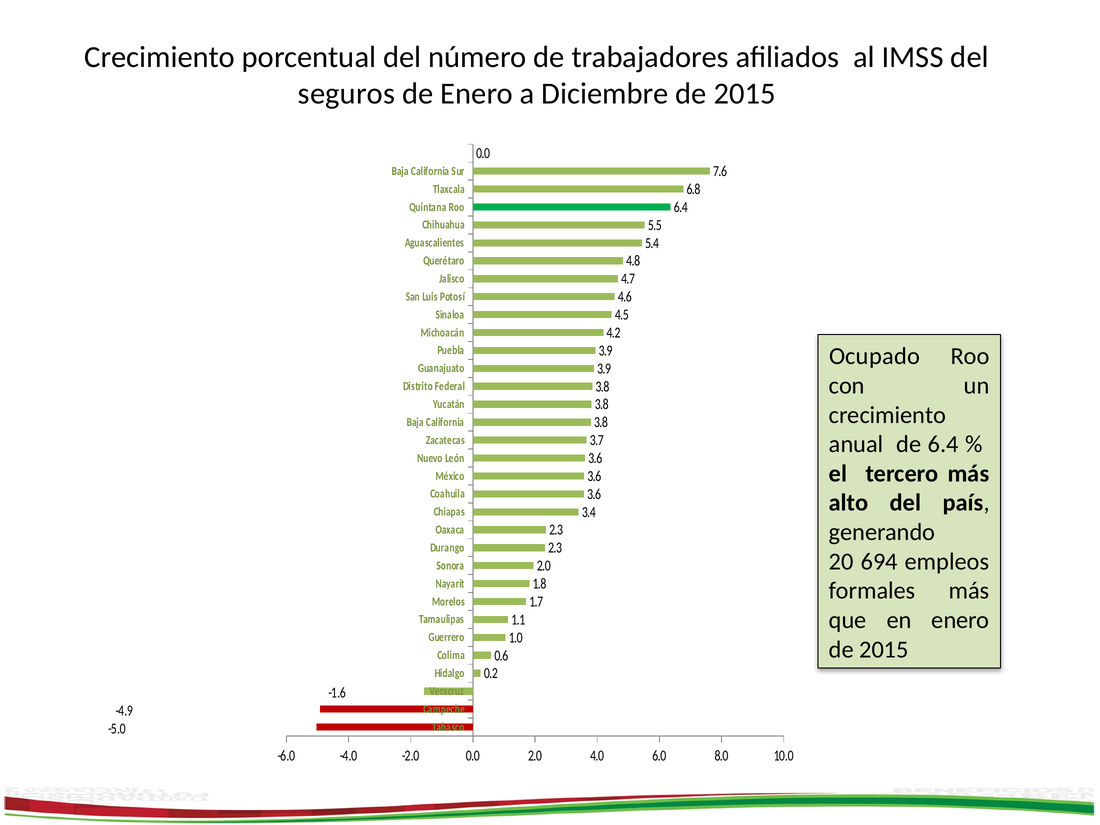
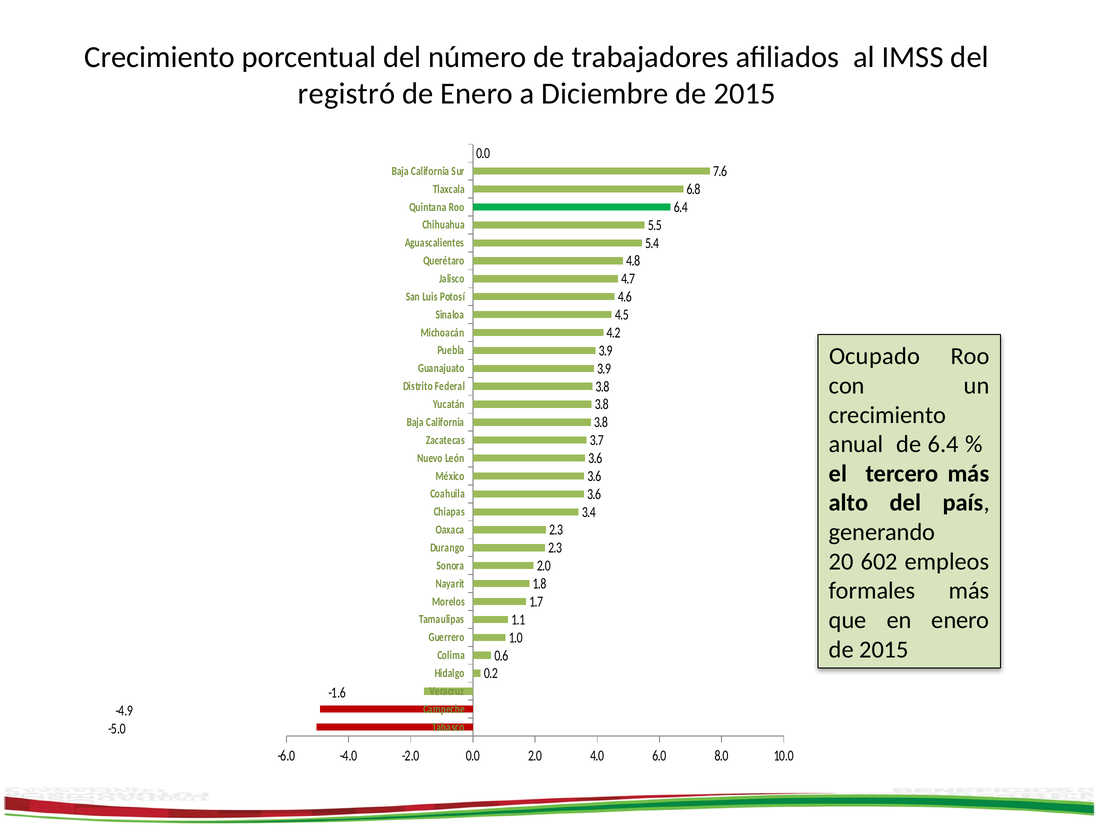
seguros: seguros -> registró (347, 94)
694: 694 -> 602 (879, 562)
